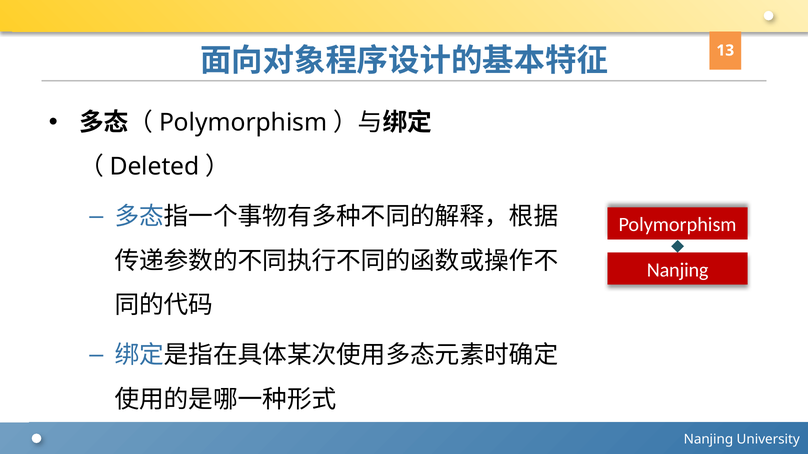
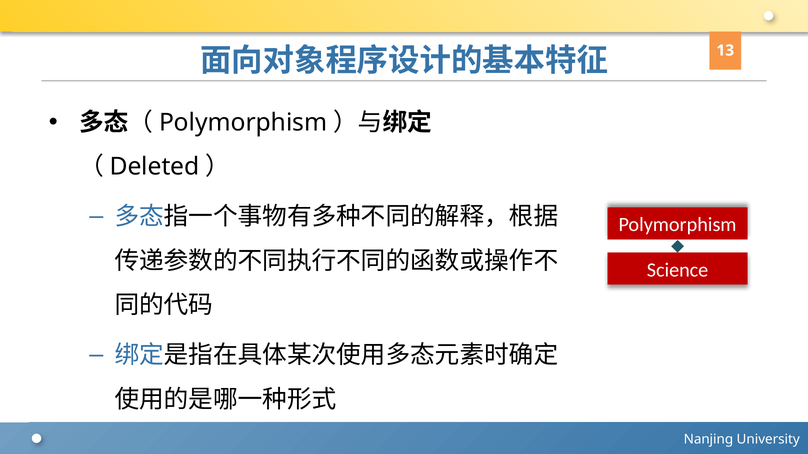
Nanjing: Nanjing -> Science (678, 270)
